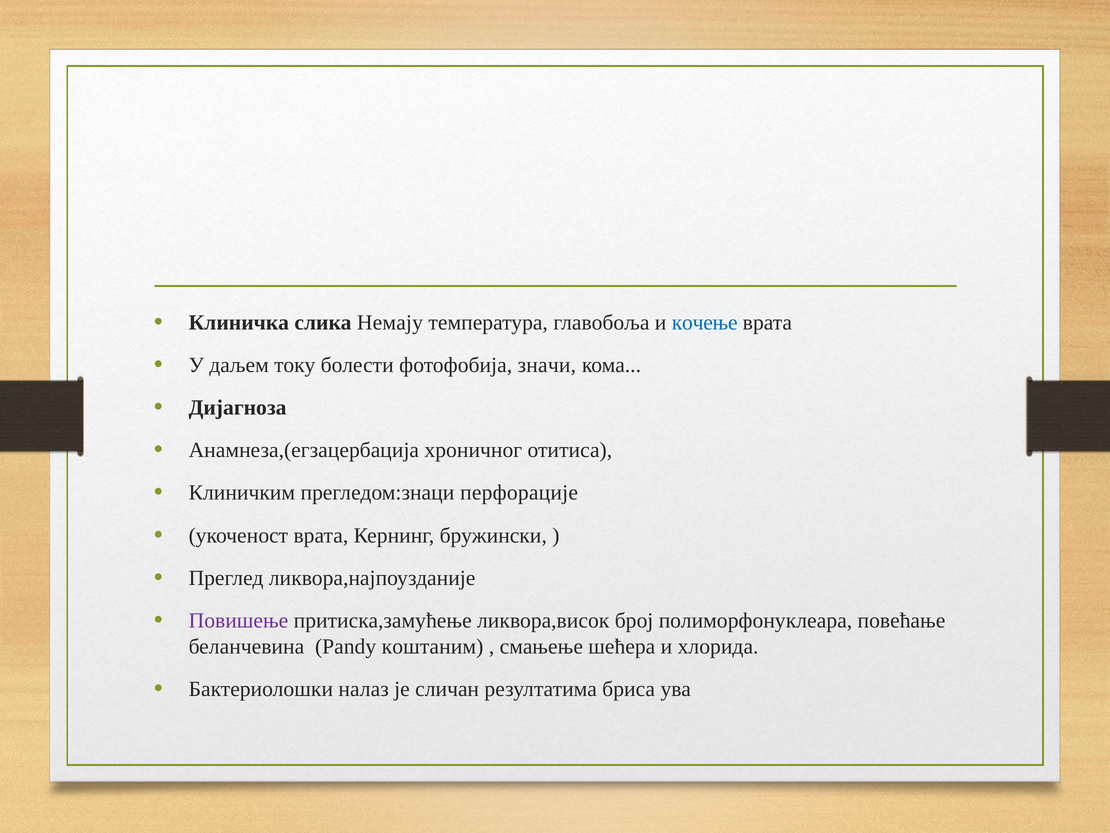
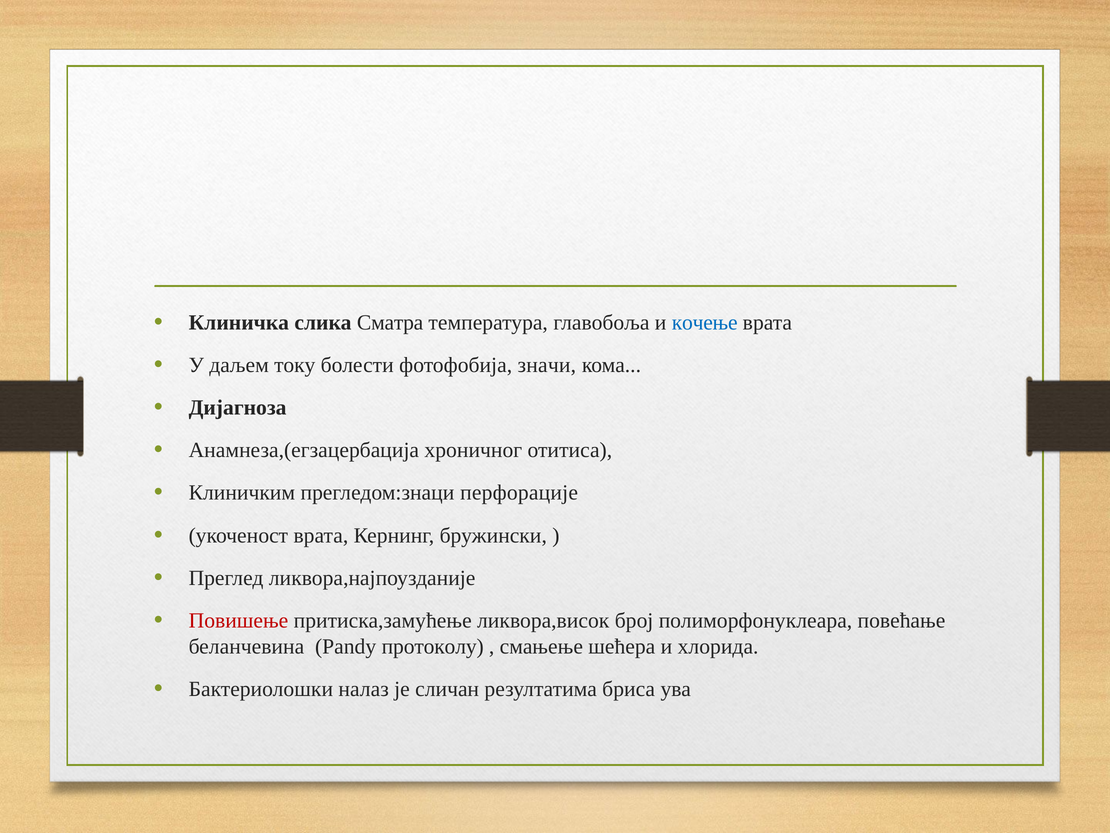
Немају: Немају -> Сматра (390, 322)
Повишење colour: purple -> red (238, 620)
коштаним: коштаним -> протоколу (433, 646)
